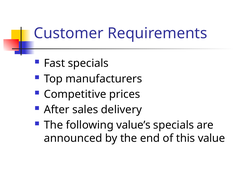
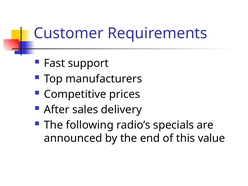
Fast specials: specials -> support (88, 63)
value’s: value’s -> radio’s (133, 125)
